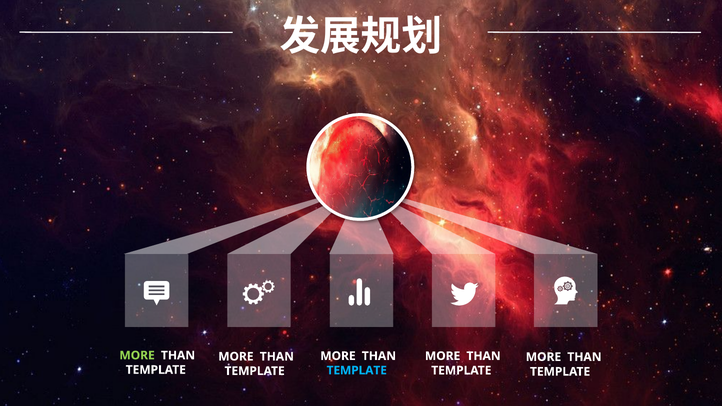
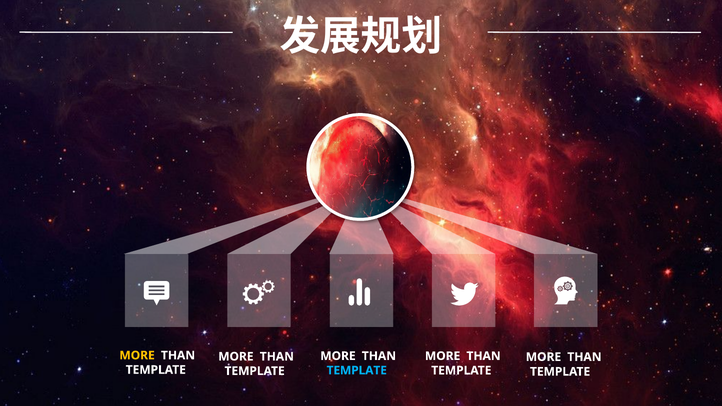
MORE colour: light green -> yellow (137, 356)
